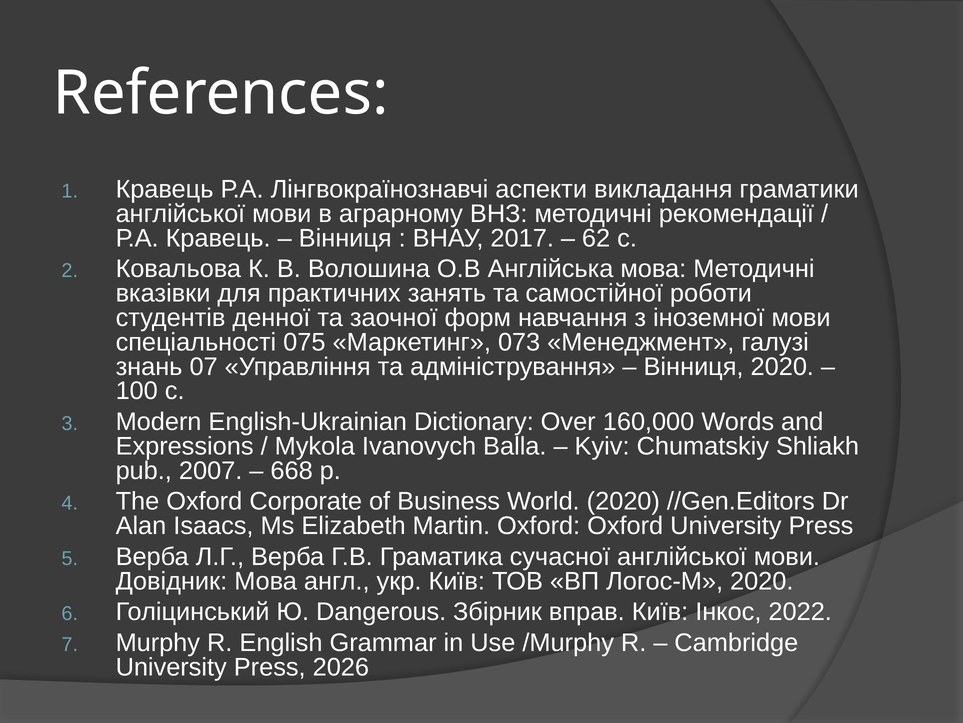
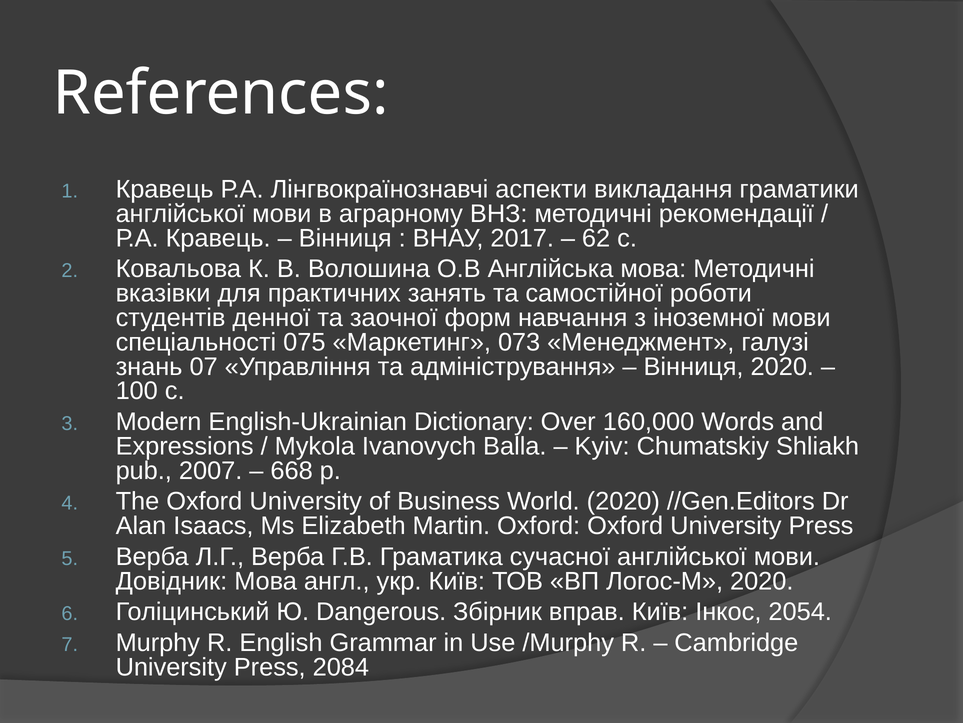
The Oxford Corporate: Corporate -> University (306, 501)
2022: 2022 -> 2054 (800, 611)
2026: 2026 -> 2084 (341, 667)
